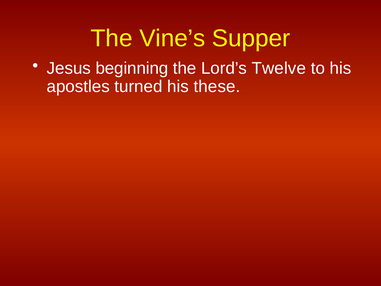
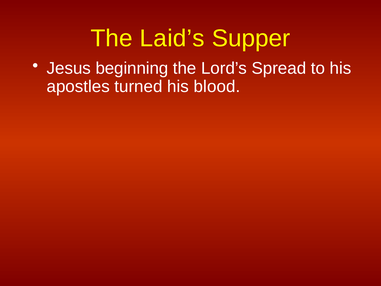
Vine’s: Vine’s -> Laid’s (172, 38)
Twelve: Twelve -> Spread (279, 68)
these: these -> blood (217, 86)
